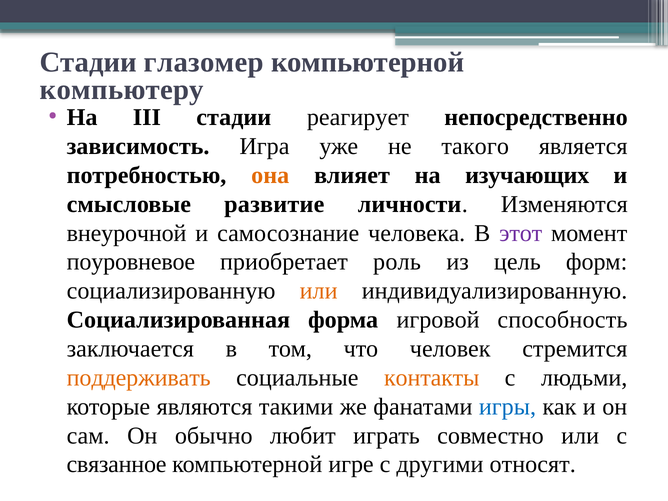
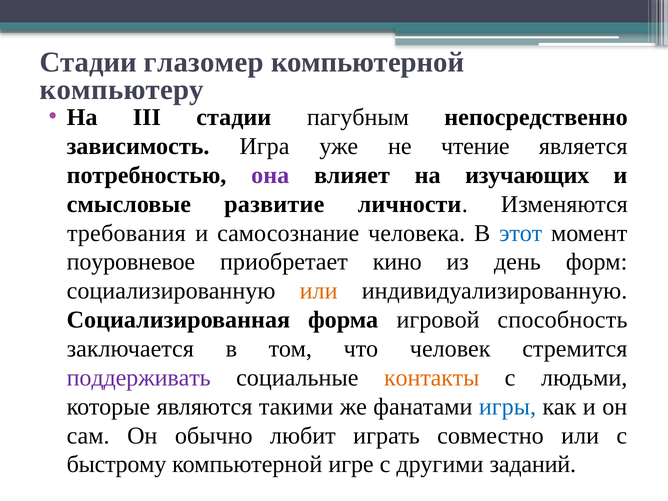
реагирует: реагирует -> пагубным (358, 117)
такого: такого -> чтение (475, 146)
она colour: orange -> purple (270, 175)
внеурочной: внеурочной -> требования (126, 233)
этот colour: purple -> blue (521, 233)
роль: роль -> кино (397, 262)
цель: цель -> день (517, 262)
поддерживать colour: orange -> purple (139, 378)
связанное: связанное -> быстрому (117, 465)
относят: относят -> заданий (533, 465)
